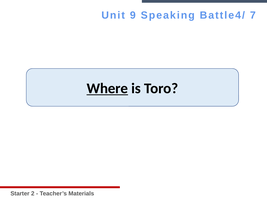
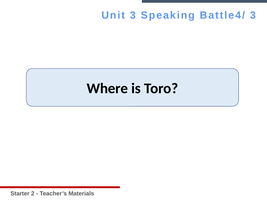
Unit 9: 9 -> 3 (133, 15)
Battle4/ 7: 7 -> 3 (253, 15)
Where underline: present -> none (107, 89)
